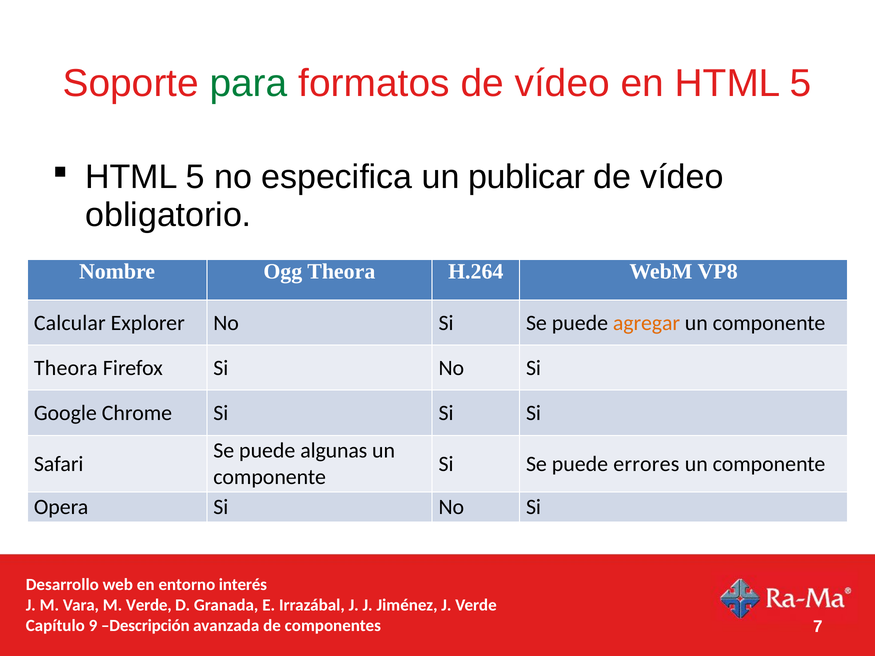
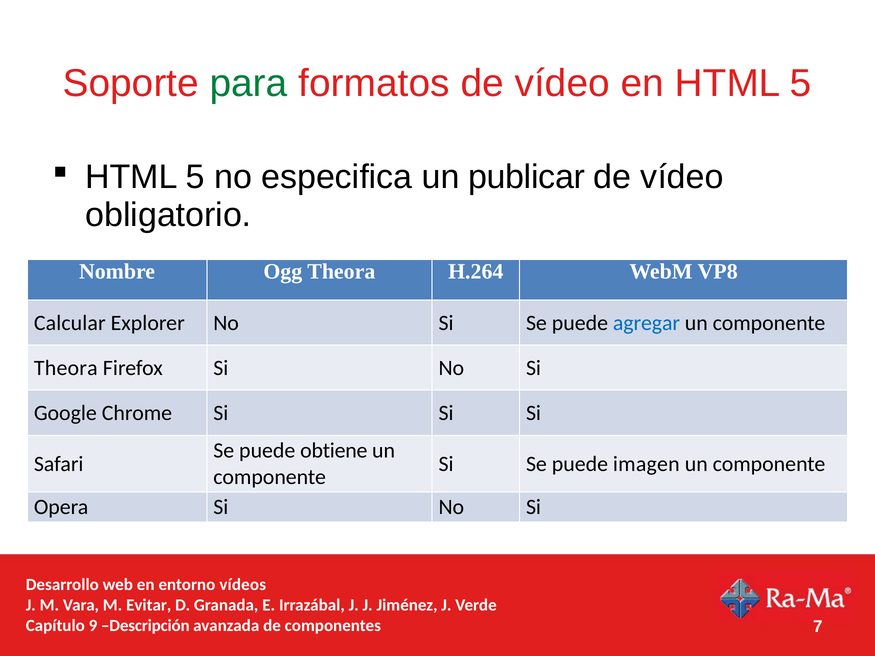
agregar colour: orange -> blue (646, 323)
algunas: algunas -> obtiene (334, 451)
errores: errores -> imagen (646, 464)
interés: interés -> vídeos (243, 585)
M Verde: Verde -> Evitar (149, 605)
